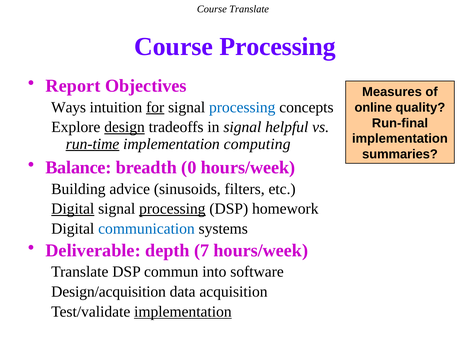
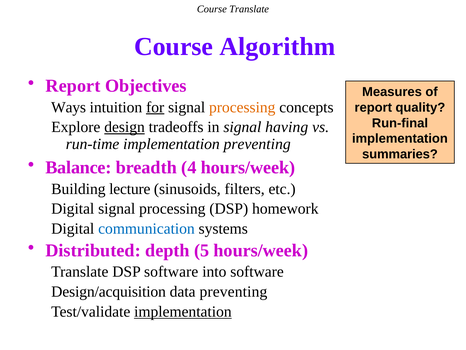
Course Processing: Processing -> Algorithm (277, 46)
processing colour: blue -> orange (242, 107)
online: online -> report (373, 107)
helpful: helpful -> having (287, 127)
run-time underline: present -> none (93, 144)
implementation computing: computing -> preventing (257, 144)
0: 0 -> 4 (189, 167)
advice: advice -> lecture (130, 189)
Digital underline: present -> none (73, 208)
processing underline: present -> none (172, 208)
Deliverable: Deliverable -> Distributed (93, 250)
7: 7 -> 5 (202, 250)
DSP commun: commun -> software (171, 271)
data acquisition: acquisition -> preventing (233, 291)
